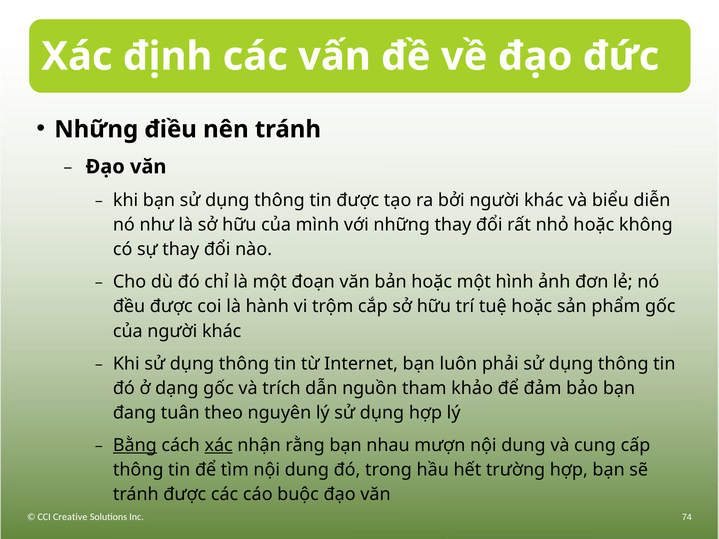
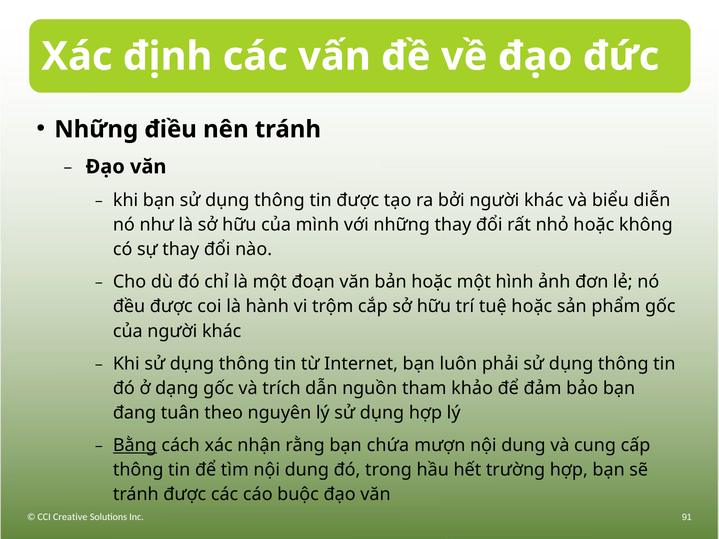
xác underline: present -> none (219, 446)
nhau: nhau -> chứa (388, 446)
74: 74 -> 91 (687, 517)
